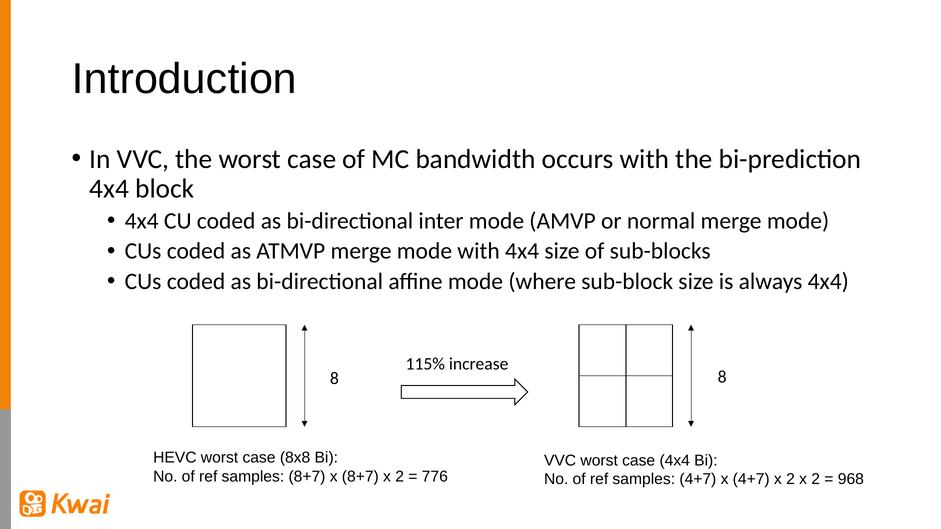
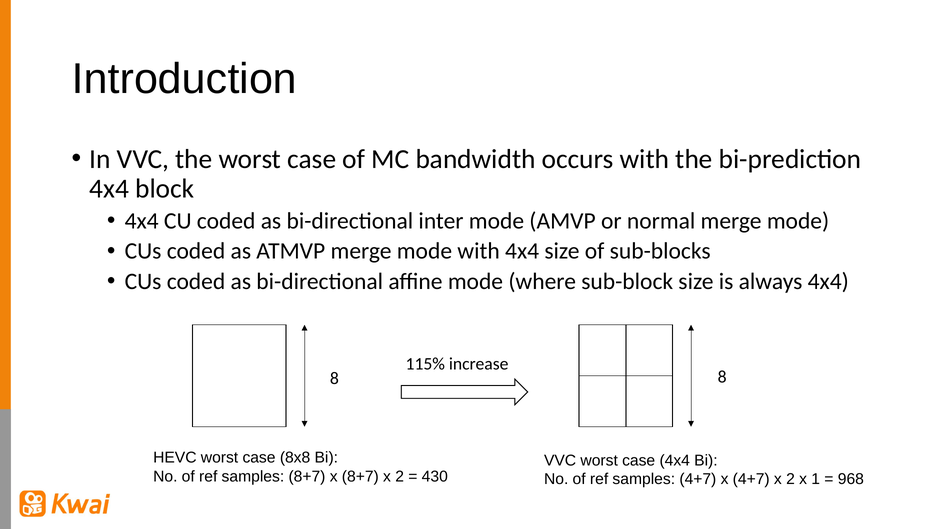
776: 776 -> 430 (435, 477)
2 x 2: 2 -> 1 (816, 480)
